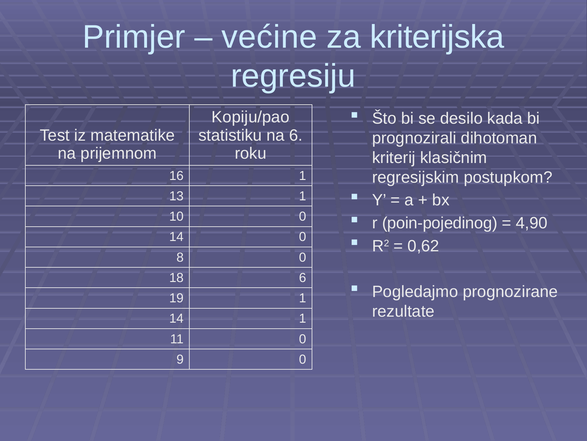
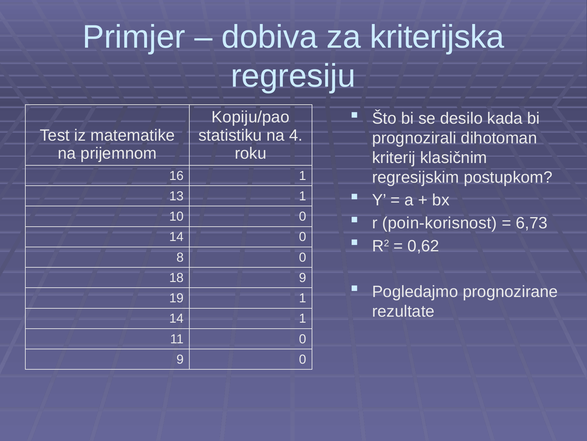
većine: većine -> dobiva (270, 37)
na 6: 6 -> 4 (296, 135)
poin-pojedinog: poin-pojedinog -> poin-korisnost (440, 223)
4,90: 4,90 -> 6,73 (532, 223)
18 6: 6 -> 9 (303, 277)
